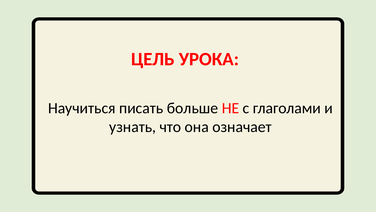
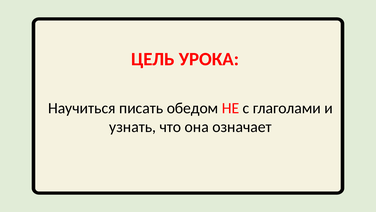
больше: больше -> обедом (193, 108)
